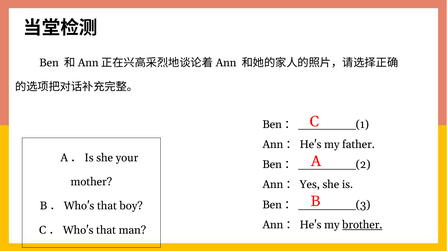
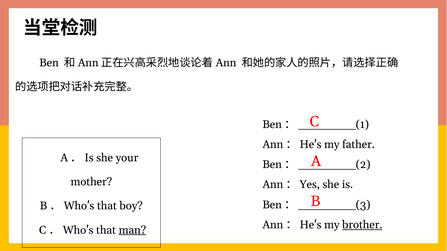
man underline: none -> present (132, 230)
